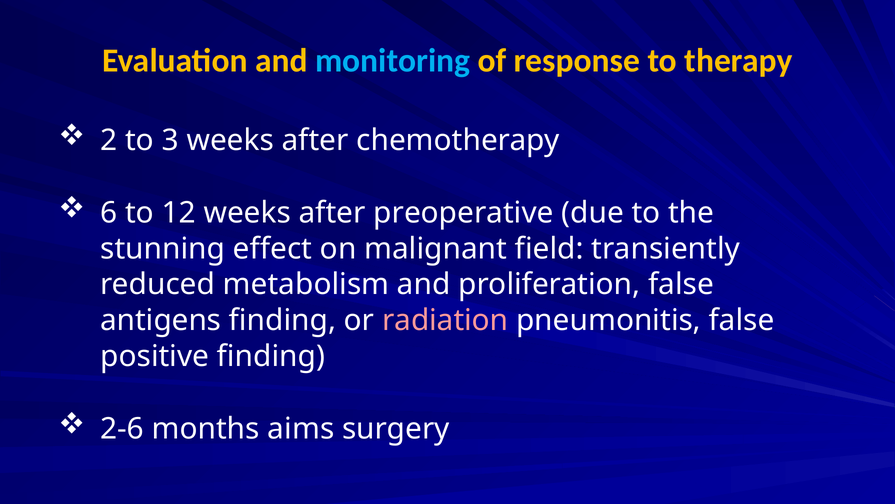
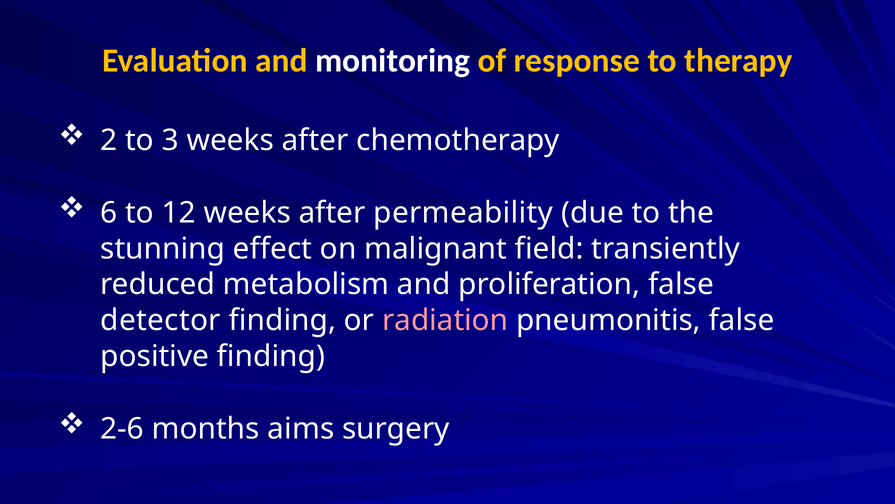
monitoring colour: light blue -> white (393, 61)
preoperative: preoperative -> permeability (463, 213)
antigens: antigens -> detector (161, 320)
